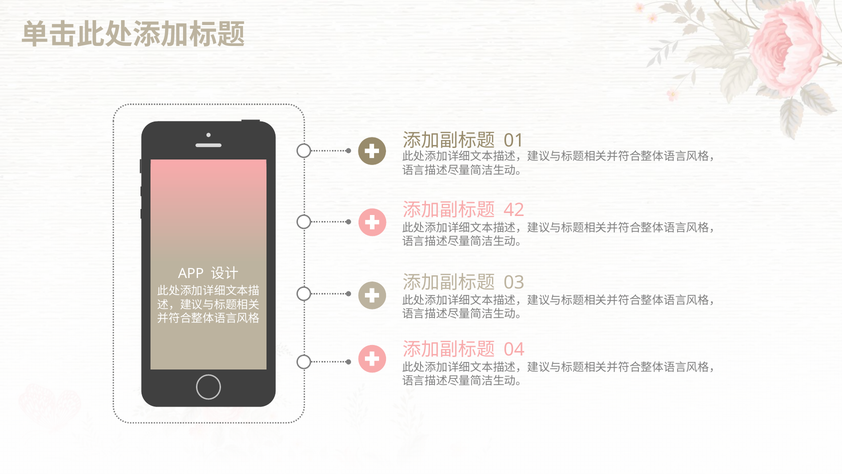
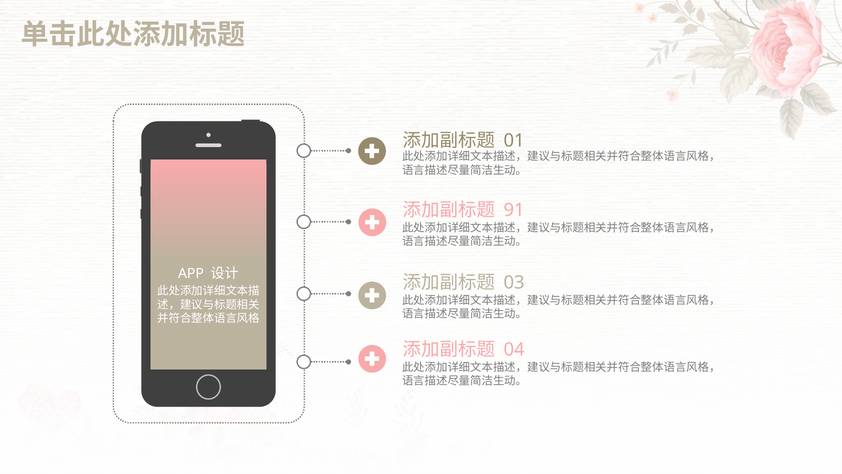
42: 42 -> 91 (514, 210)
